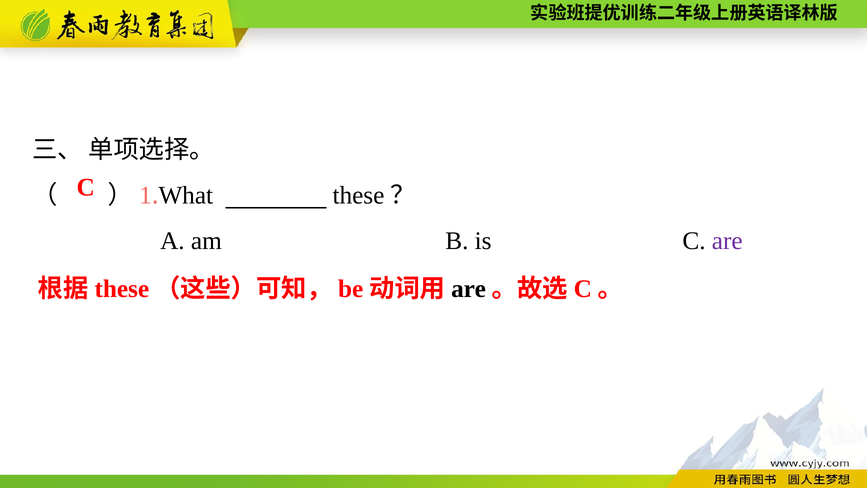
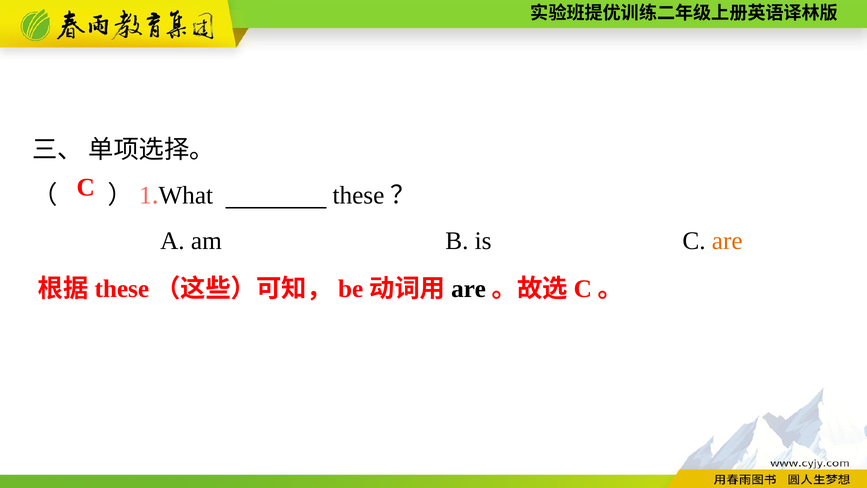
are colour: purple -> orange (727, 241)
